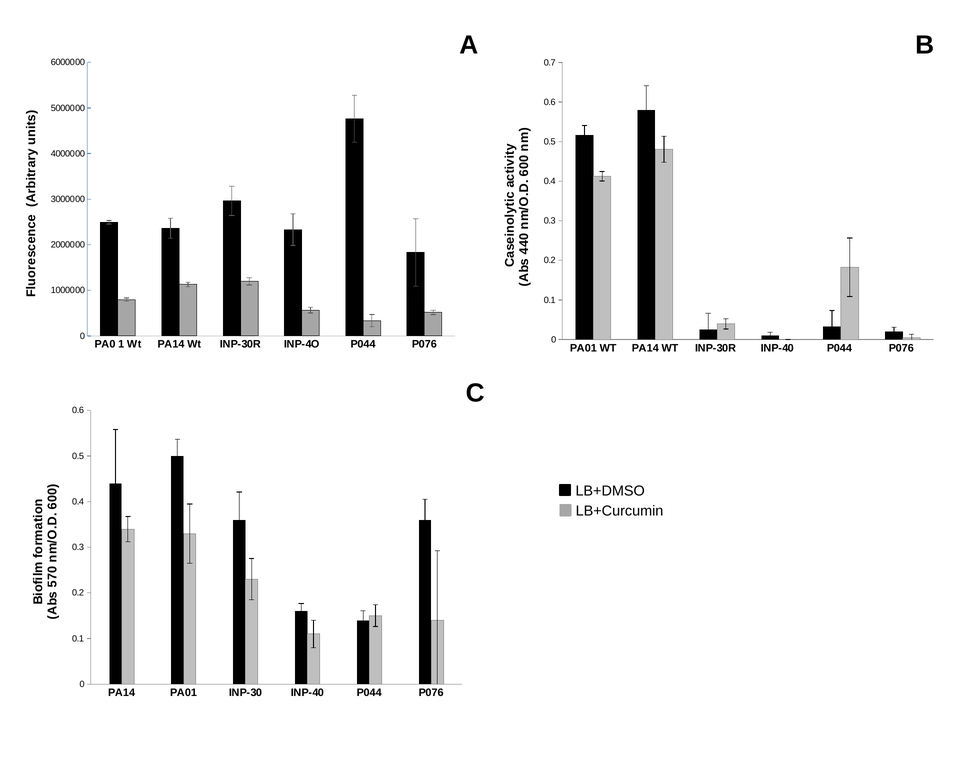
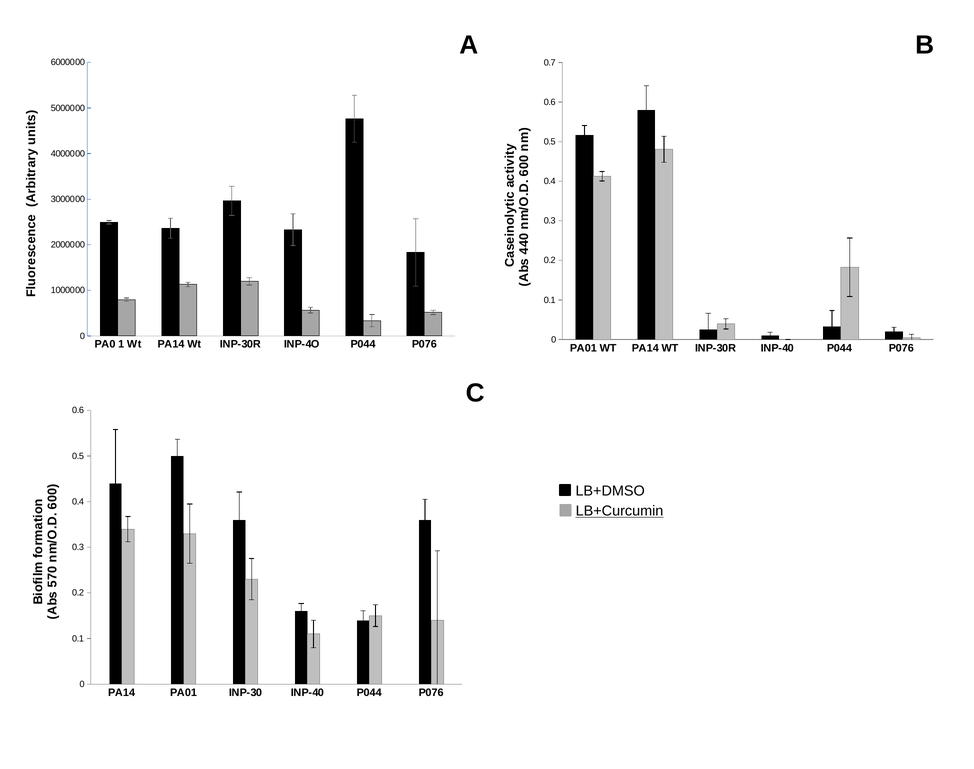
LB+Curcumin underline: none -> present (620, 511)
